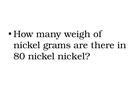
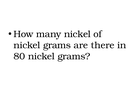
many weigh: weigh -> nickel (77, 34)
80 nickel nickel: nickel -> grams (74, 56)
